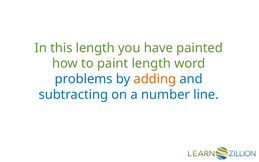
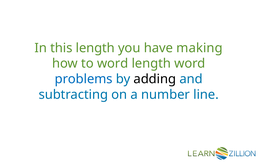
painted: painted -> making (200, 48)
to paint: paint -> word (113, 63)
adding colour: orange -> black (155, 79)
